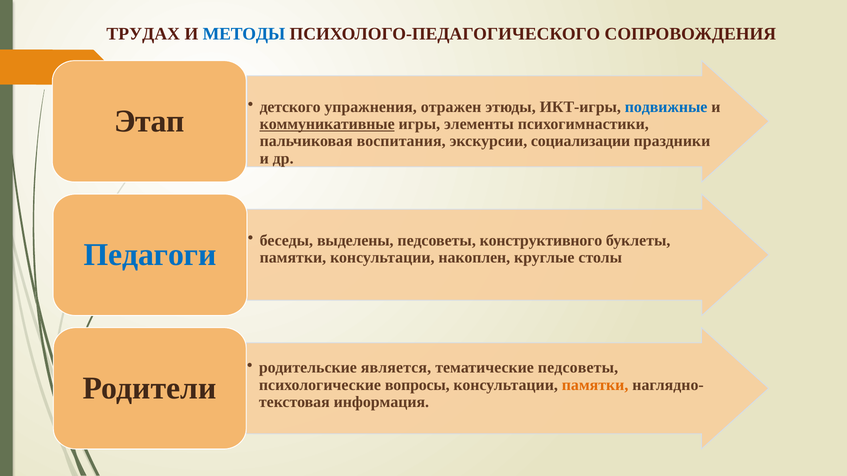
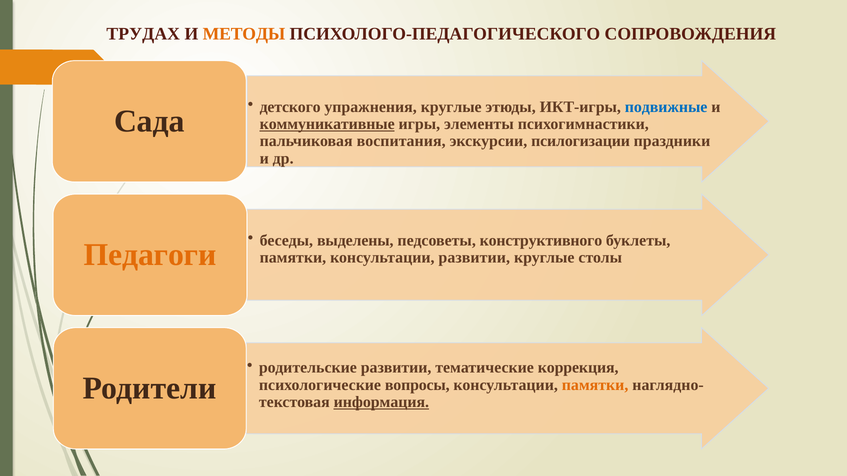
МЕТОДЫ colour: blue -> orange (244, 34)
упражнения отражен: отражен -> круглые (451, 107)
Этап: Этап -> Сада (149, 121)
социализации: социализации -> псилогизации (581, 141)
Педагоги colour: blue -> orange (150, 255)
консультации накоплен: накоплен -> развитии (474, 258)
родительские является: является -> развитии (396, 368)
тематические педсоветы: педсоветы -> коррекция (578, 368)
информация underline: none -> present (381, 402)
